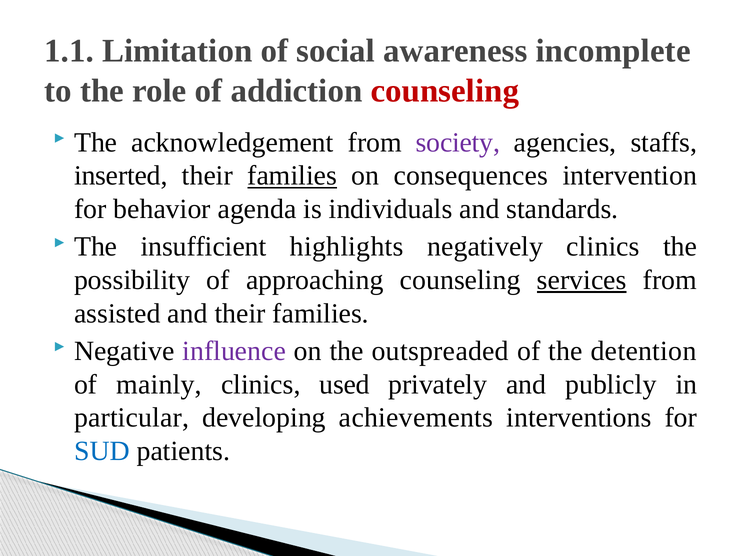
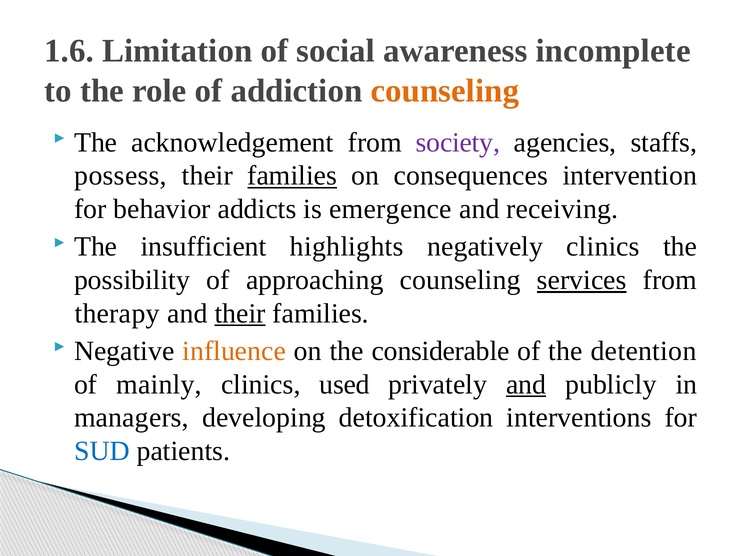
1.1: 1.1 -> 1.6 (69, 51)
counseling colour: red -> orange (445, 91)
inserted: inserted -> possess (121, 176)
agenda: agenda -> addicts (257, 209)
individuals: individuals -> emergence (390, 209)
standards: standards -> receiving (562, 209)
assisted: assisted -> therapy (117, 314)
their underline: none -> present (240, 314)
influence colour: purple -> orange (234, 351)
outspreaded: outspreaded -> considerable (441, 351)
and underline: none -> present (526, 385)
particular: particular -> managers (132, 418)
achievements: achievements -> detoxification (416, 418)
